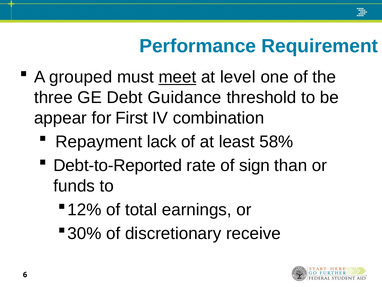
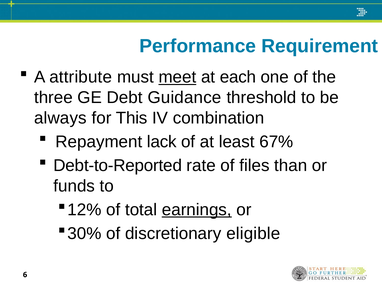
grouped: grouped -> attribute (81, 77)
level: level -> each (238, 77)
appear: appear -> always (60, 118)
First: First -> This (132, 118)
58%: 58% -> 67% (276, 141)
sign: sign -> files (254, 165)
earnings underline: none -> present (197, 209)
receive: receive -> eligible (253, 233)
